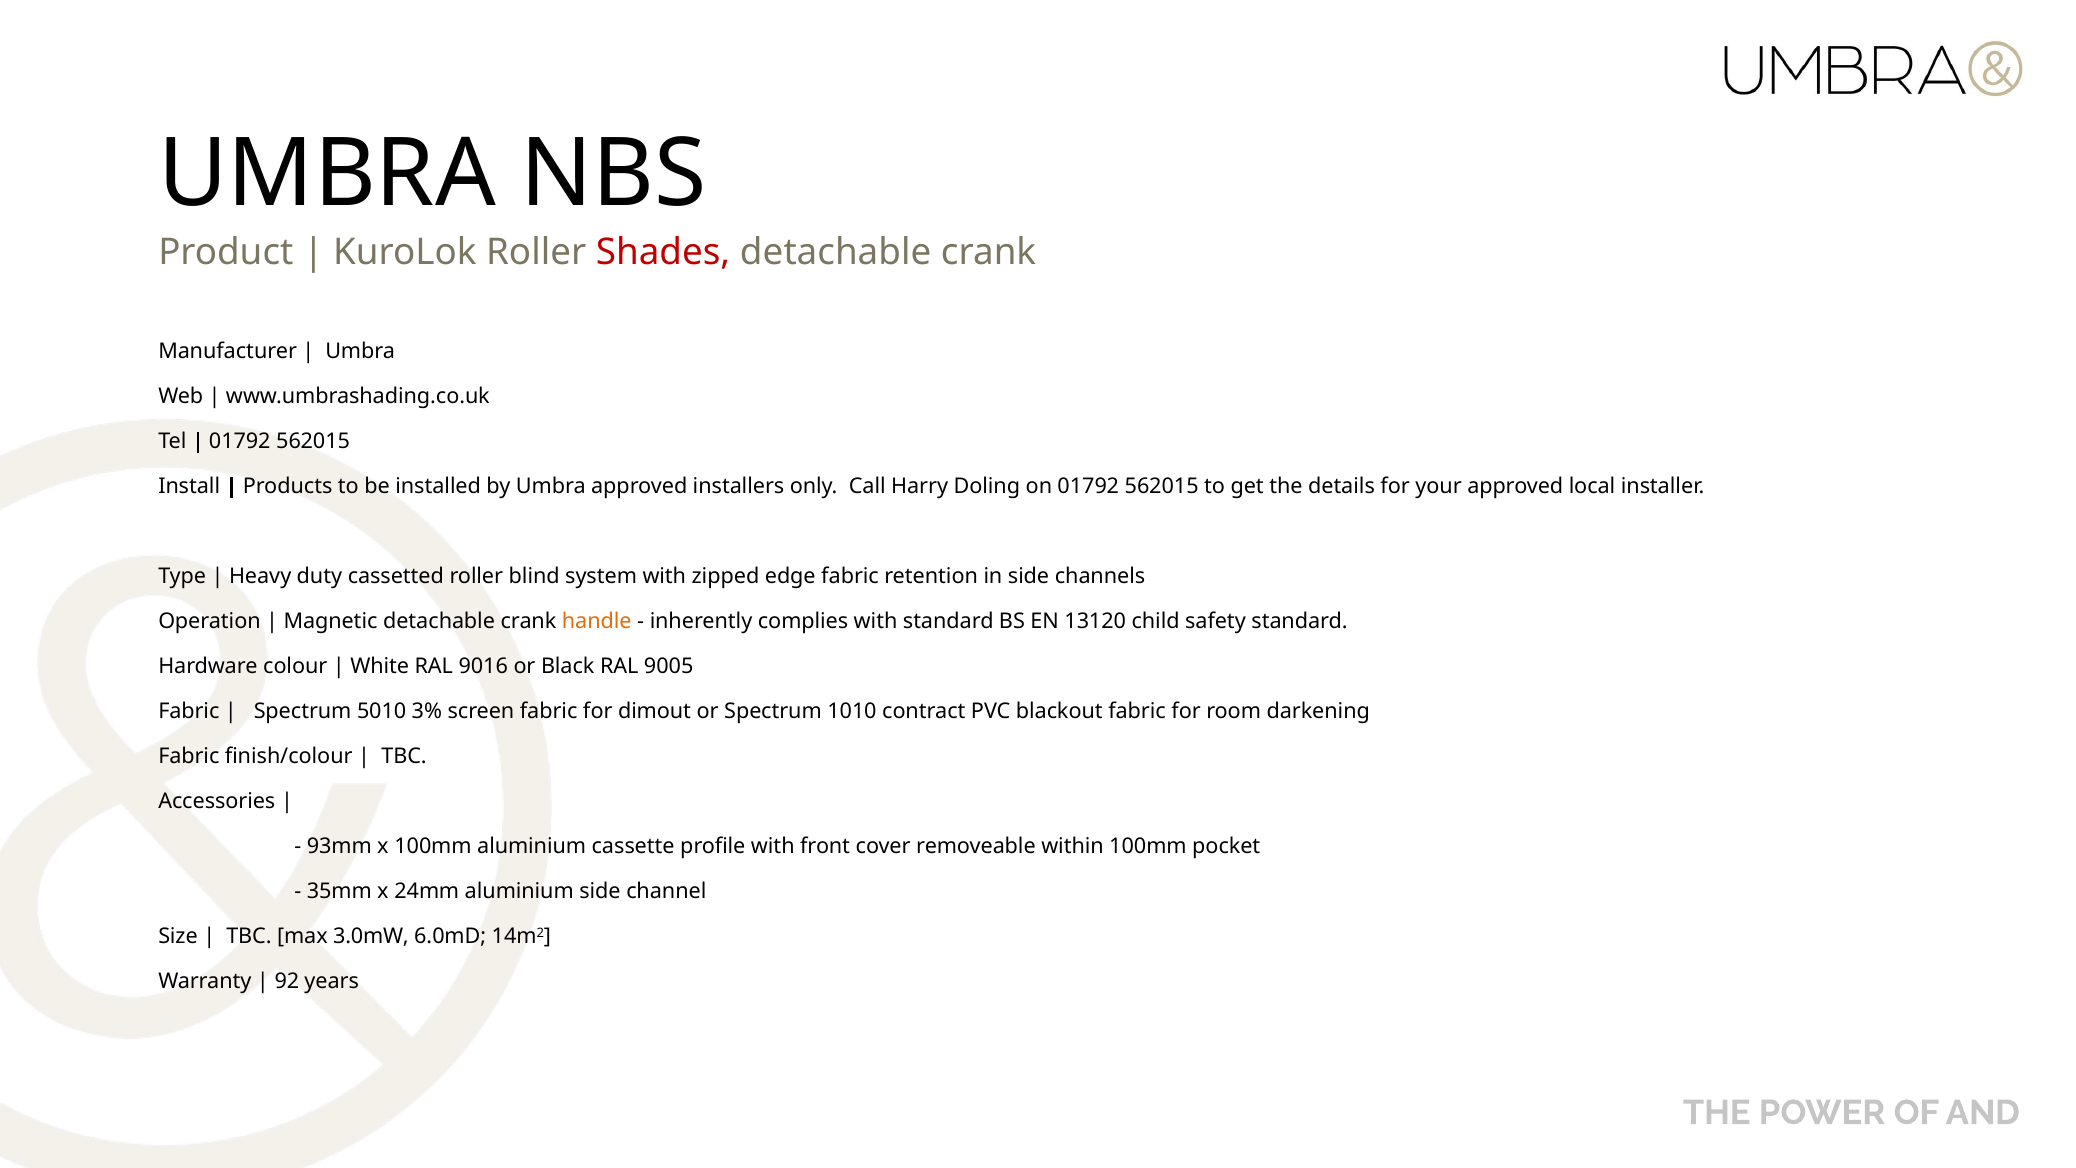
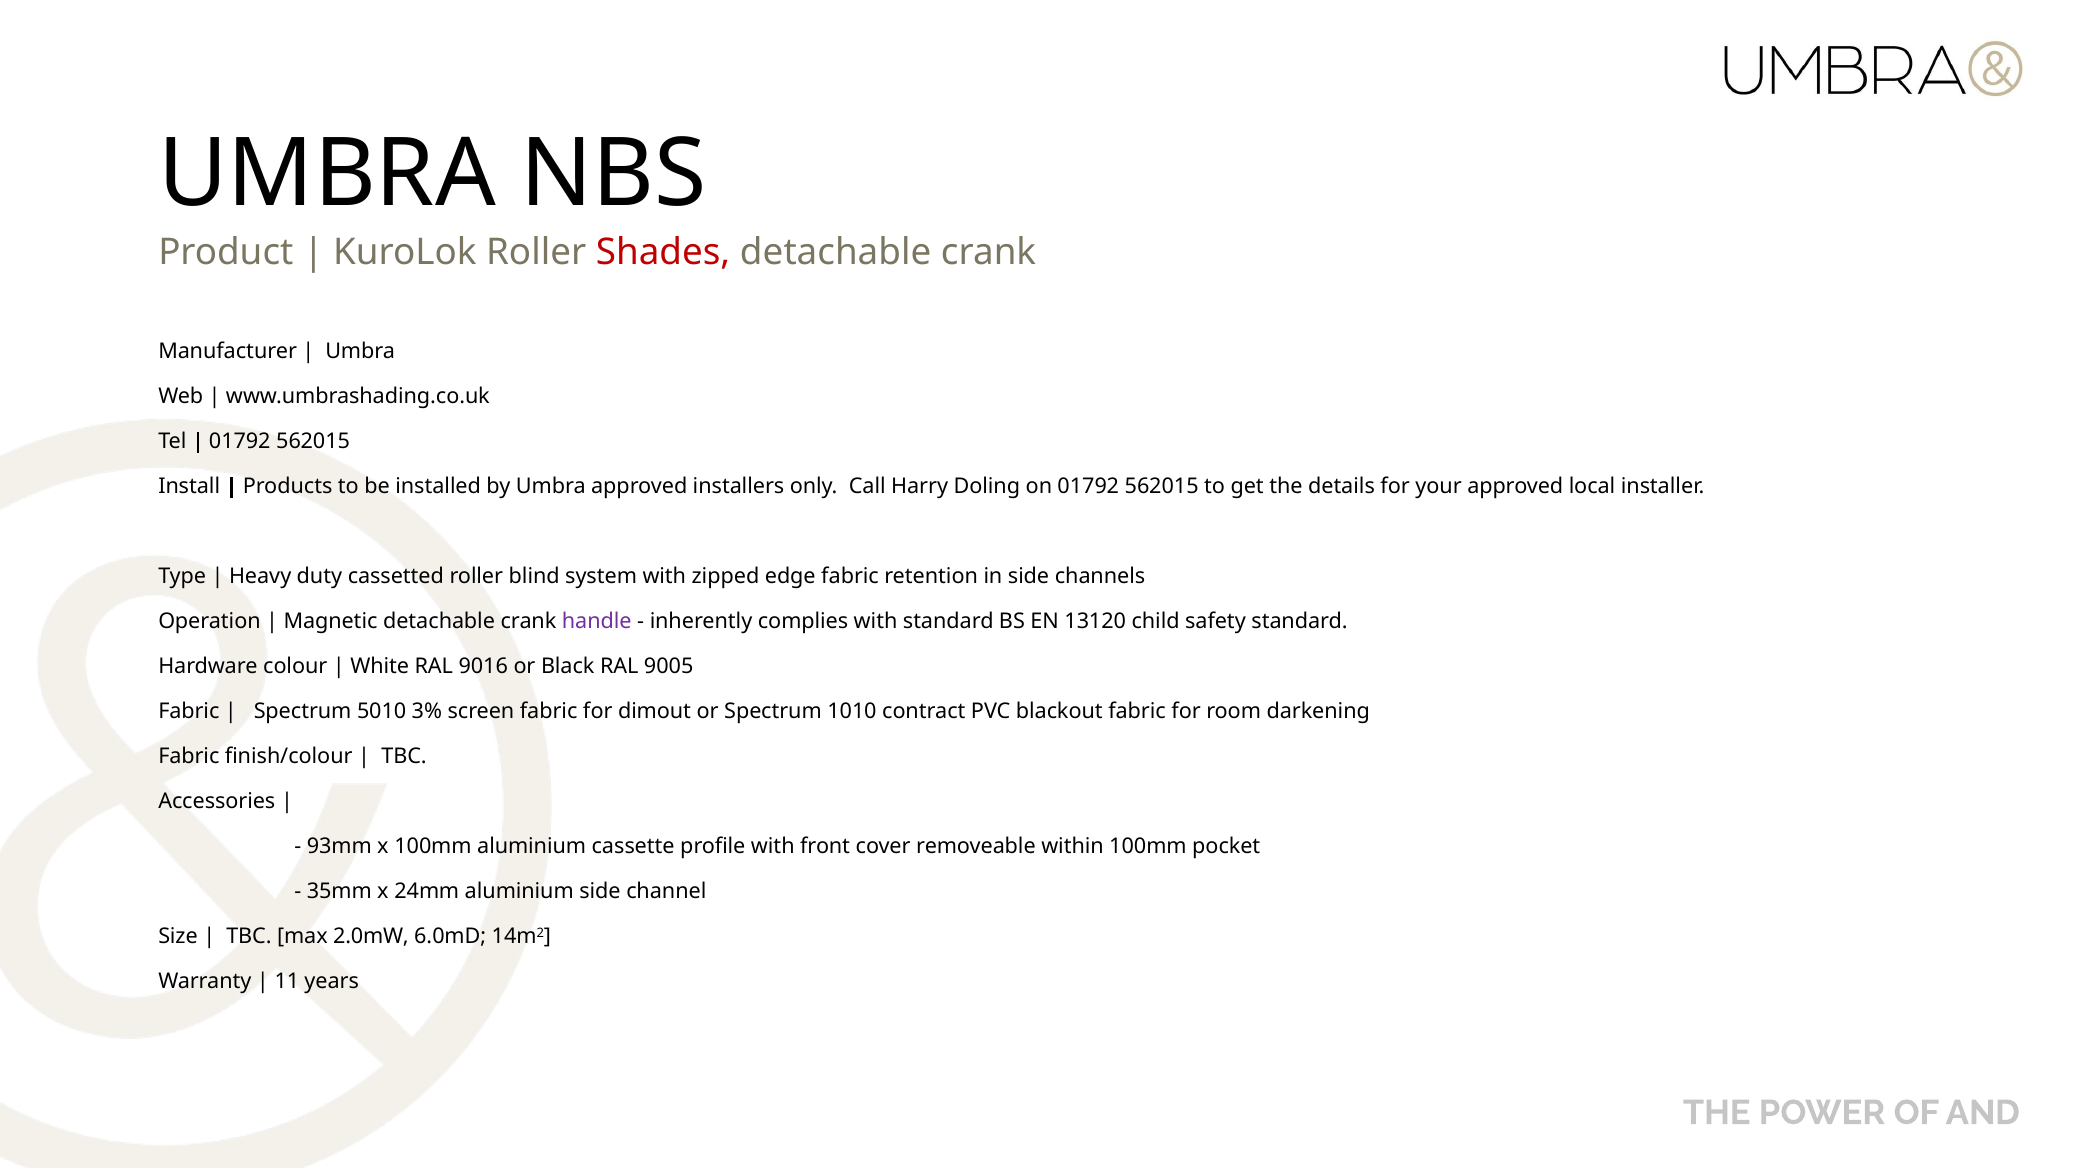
handle colour: orange -> purple (597, 621)
3.0mW: 3.0mW -> 2.0mW (371, 937)
92: 92 -> 11 (287, 982)
